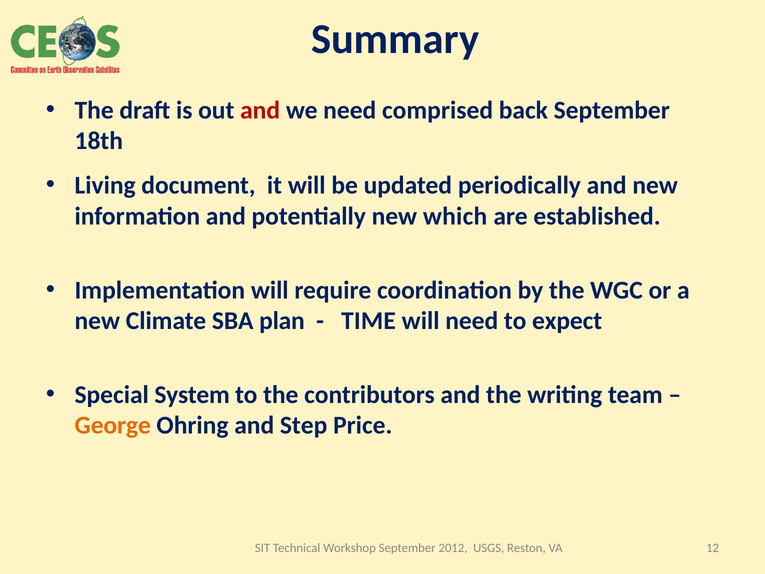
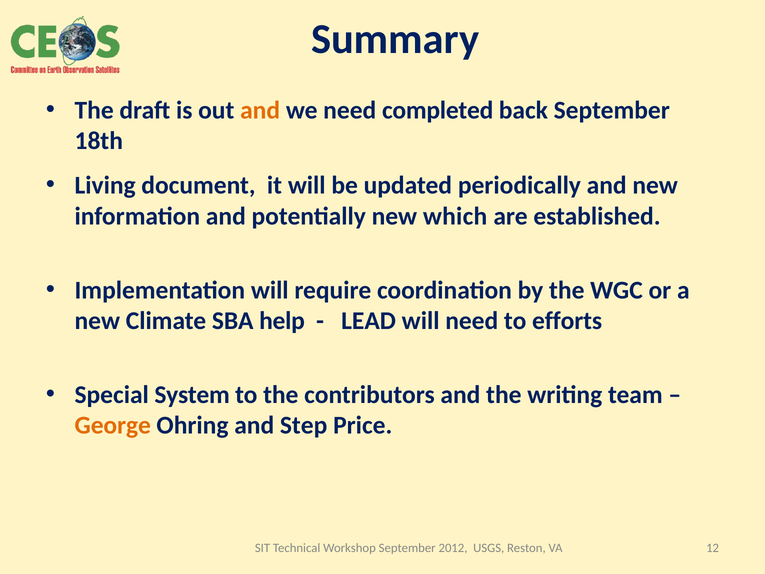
and colour: red -> orange (260, 110)
comprised: comprised -> completed (438, 110)
plan: plan -> help (282, 321)
TIME: TIME -> LEAD (369, 321)
expect: expect -> efforts (567, 321)
